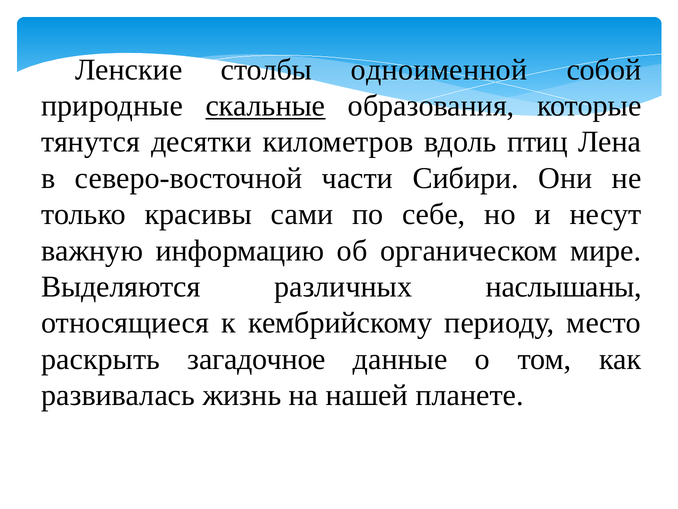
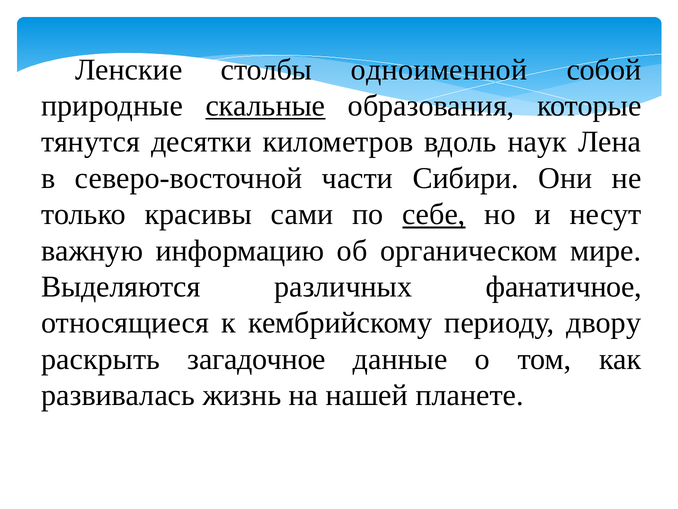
птиц: птиц -> наук (537, 142)
себе underline: none -> present (434, 214)
наслышаны: наслышаны -> фанатичное (564, 287)
место: место -> двору (604, 323)
